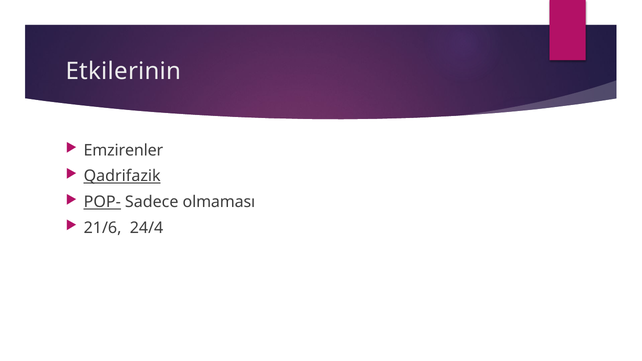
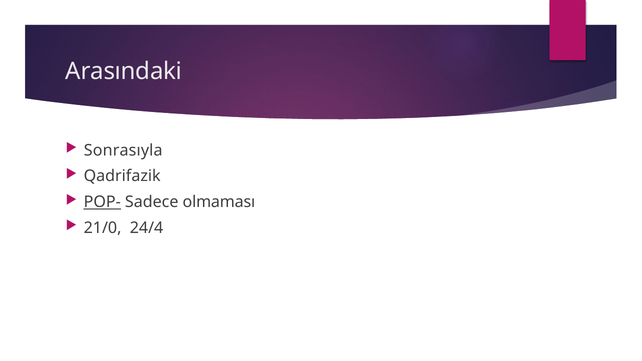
Etkilerinin: Etkilerinin -> Arasındaki (124, 72)
Emzirenler: Emzirenler -> Sonrasıyla (123, 150)
Qadrifazik underline: present -> none (122, 176)
21/6: 21/6 -> 21/0 (103, 228)
